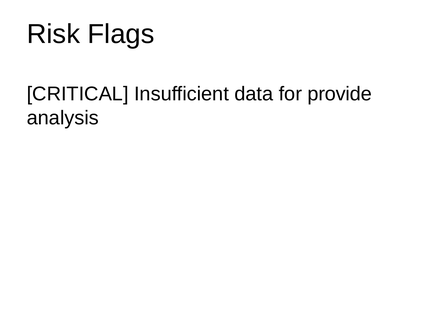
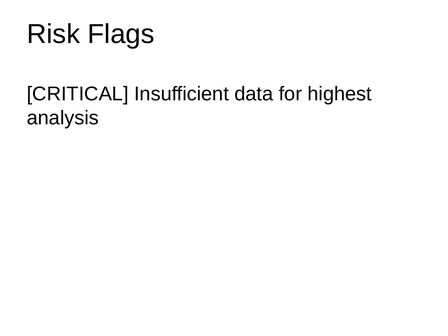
provide: provide -> highest (340, 94)
